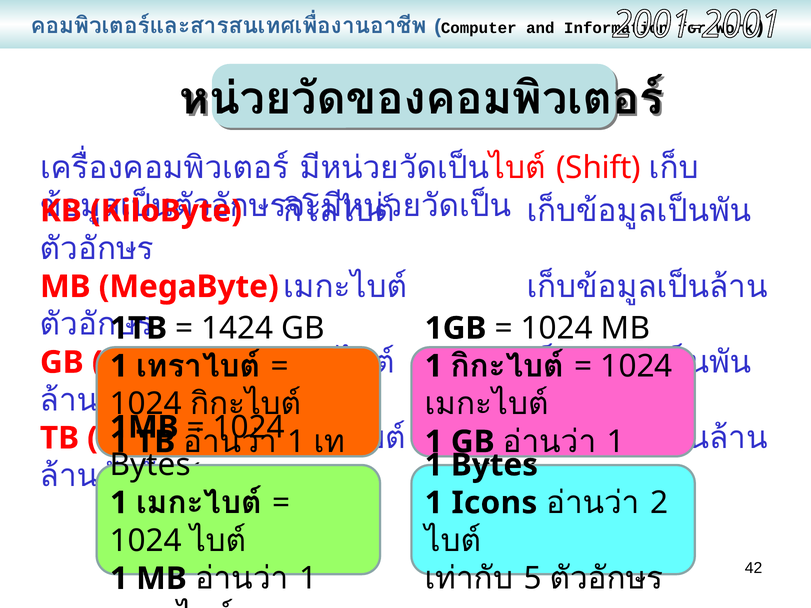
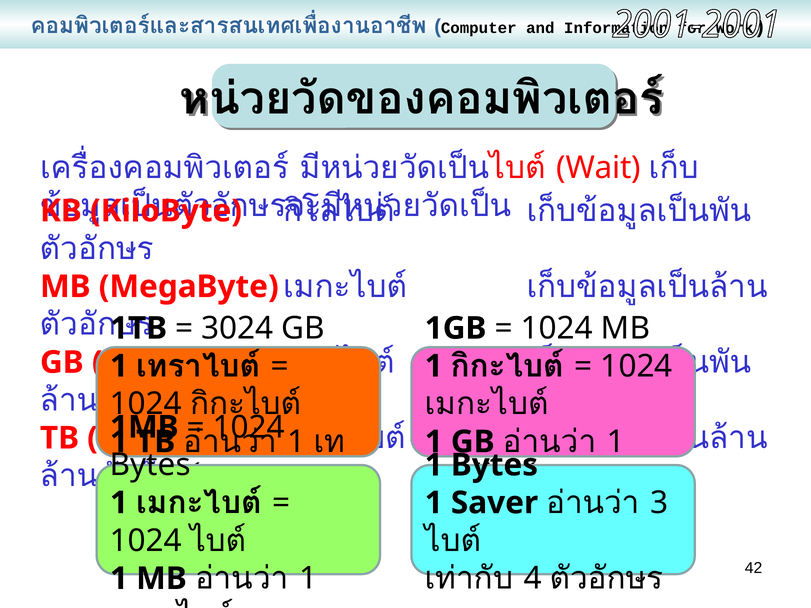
Shift: Shift -> Wait (599, 168)
1424: 1424 -> 3024 (237, 328)
Icons: Icons -> Saver (494, 503)
2: 2 -> 3 (659, 503)
5: 5 -> 4 (533, 579)
